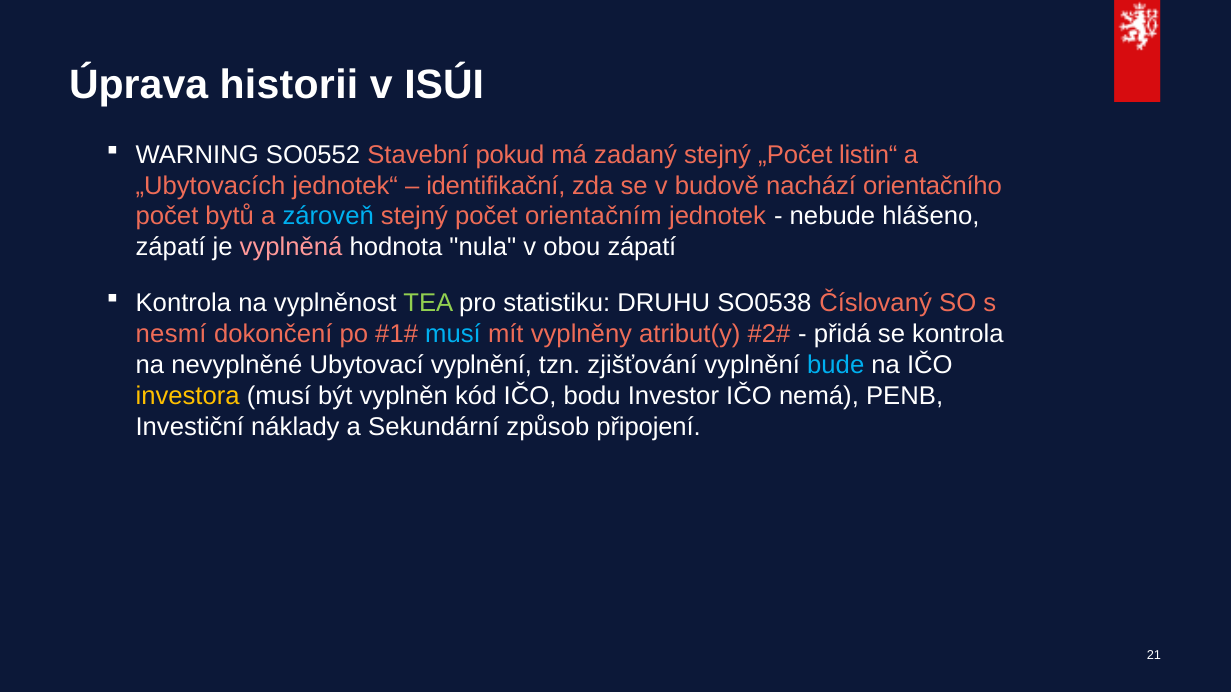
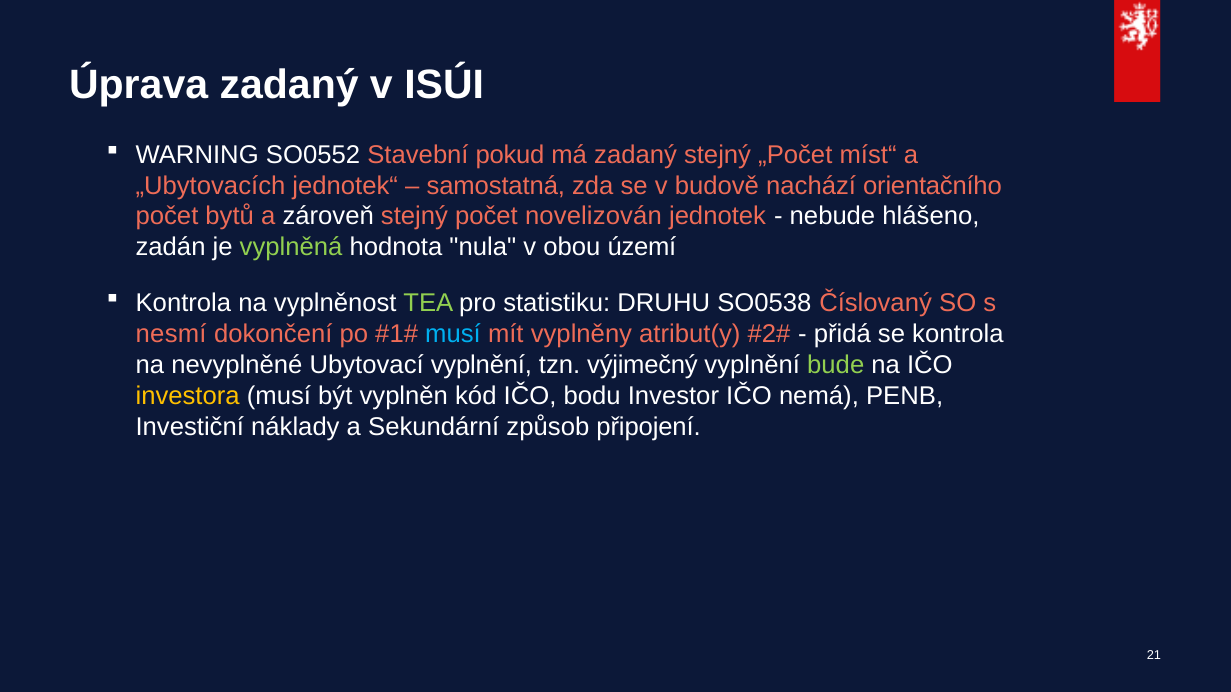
Úprava historii: historii -> zadaný (289, 85)
listin“: listin“ -> míst“ (868, 155)
identifikační: identifikační -> samostatná (496, 186)
zároveň colour: light blue -> white (328, 216)
orientačním: orientačním -> novelizován (593, 216)
zápatí: zápatí -> zadán (171, 247)
vyplněná colour: pink -> light green (291, 247)
obou zápatí: zápatí -> území (642, 247)
zjišťování: zjišťování -> výjimečný (642, 365)
bude colour: light blue -> light green (836, 365)
